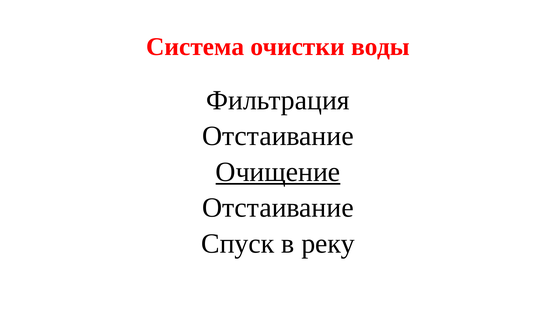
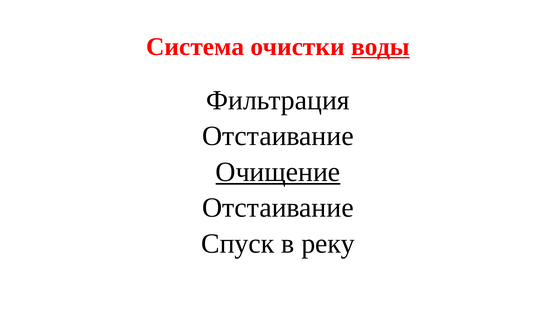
воды underline: none -> present (381, 47)
